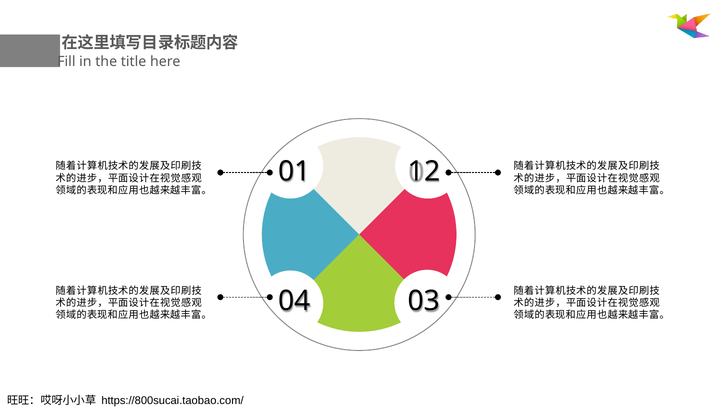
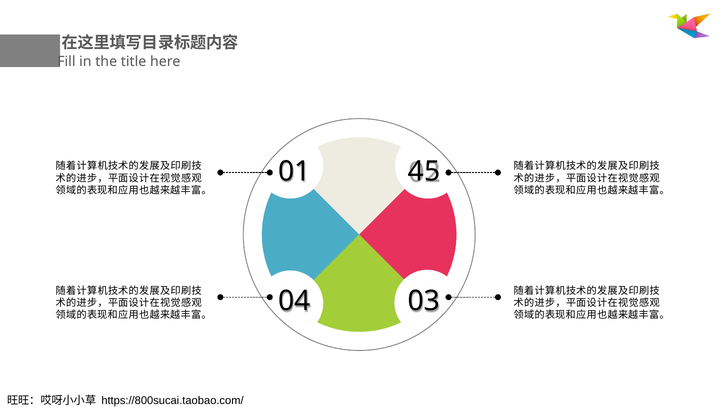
12: 12 -> 45 (424, 171)
